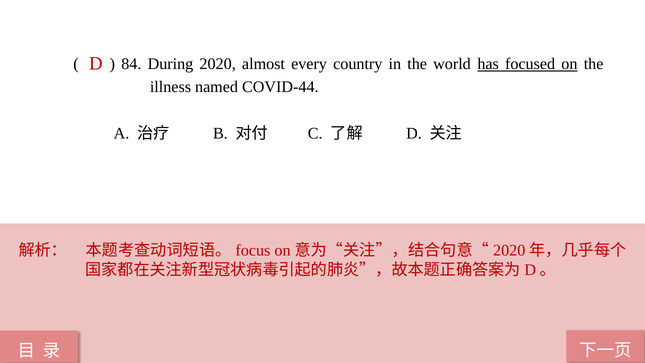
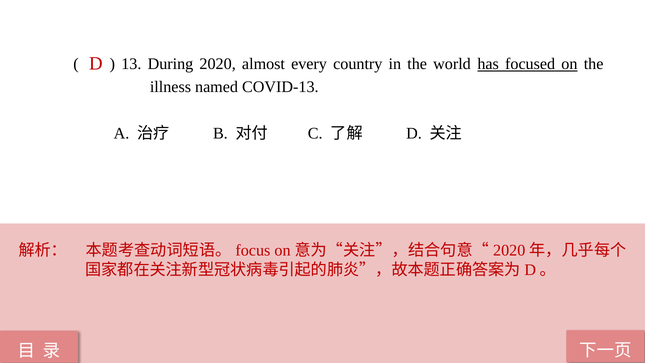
84: 84 -> 13 (131, 64)
COVID-44: COVID-44 -> COVID-13 (280, 87)
